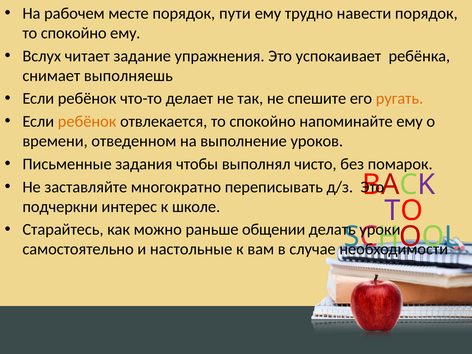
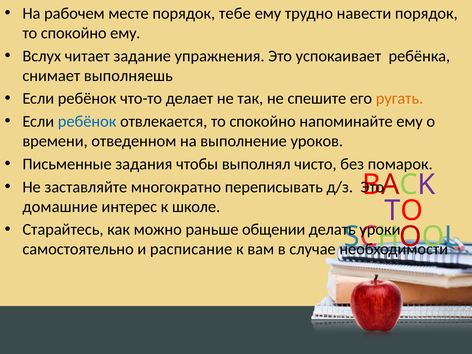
пути: пути -> тебе (235, 13)
ребёнок colour: orange -> blue (87, 121)
подчеркни: подчеркни -> домашние (60, 207)
настольные: настольные -> расписание (191, 249)
